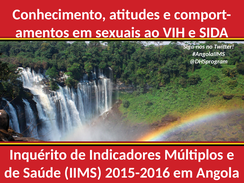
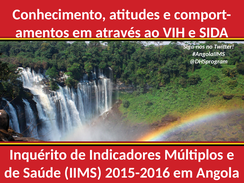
sexuais: sexuais -> através (118, 32)
